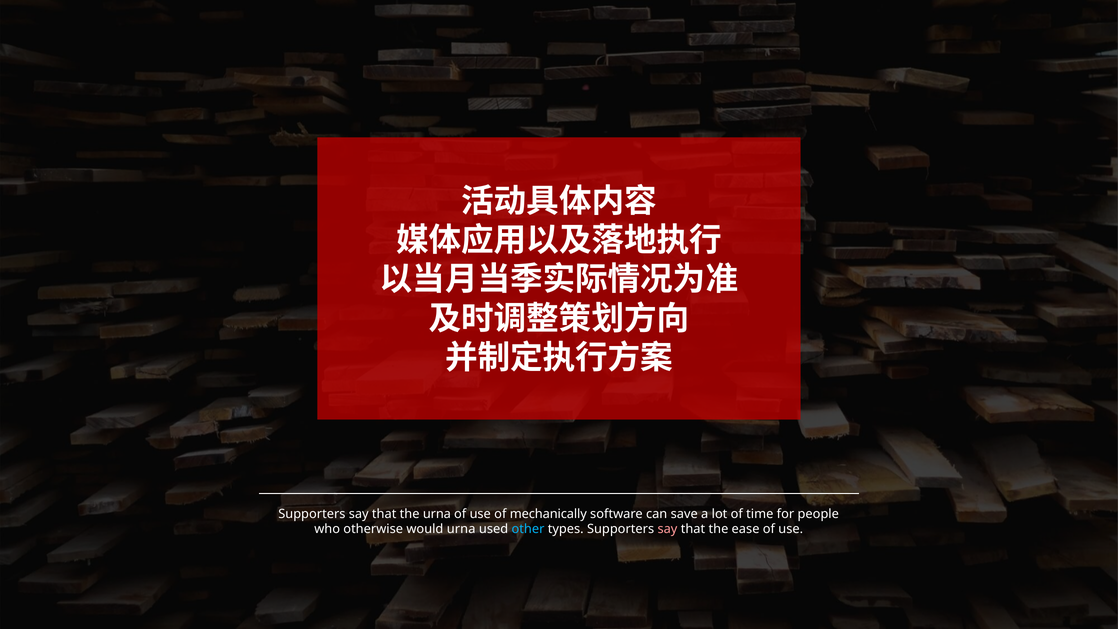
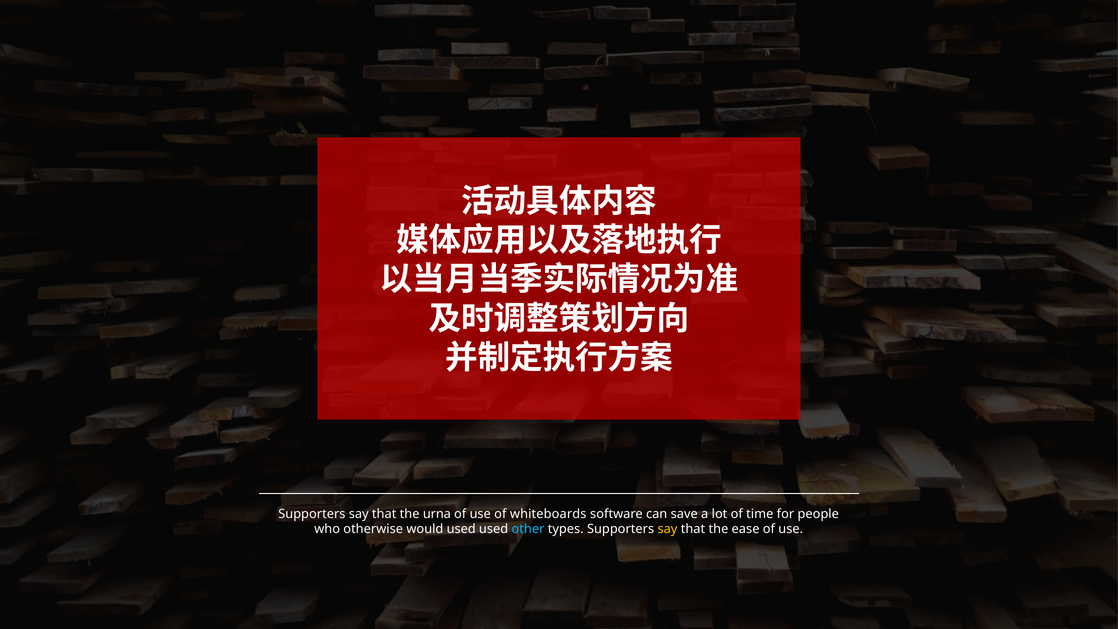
mechanically: mechanically -> whiteboards (548, 514)
would urna: urna -> used (461, 529)
say colour: pink -> yellow (667, 529)
